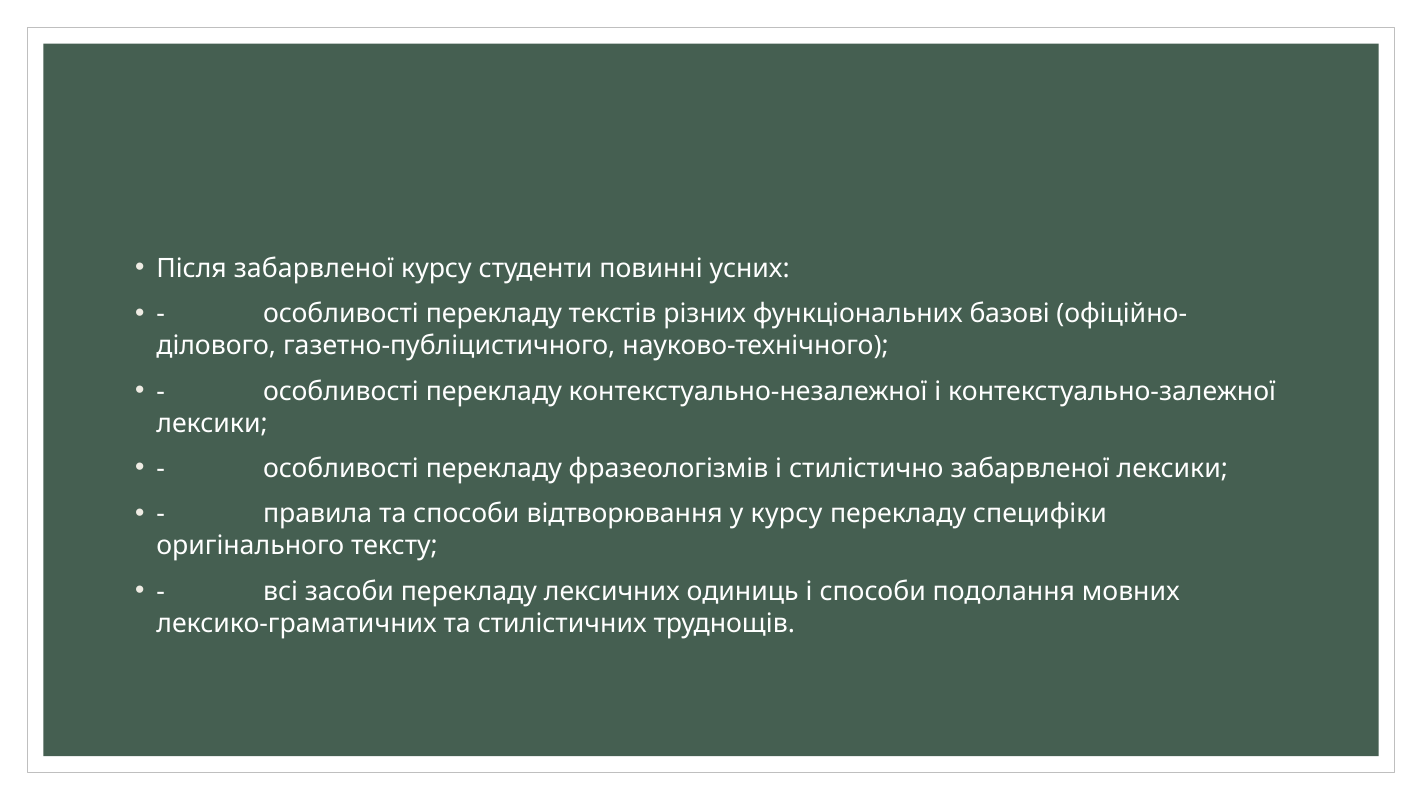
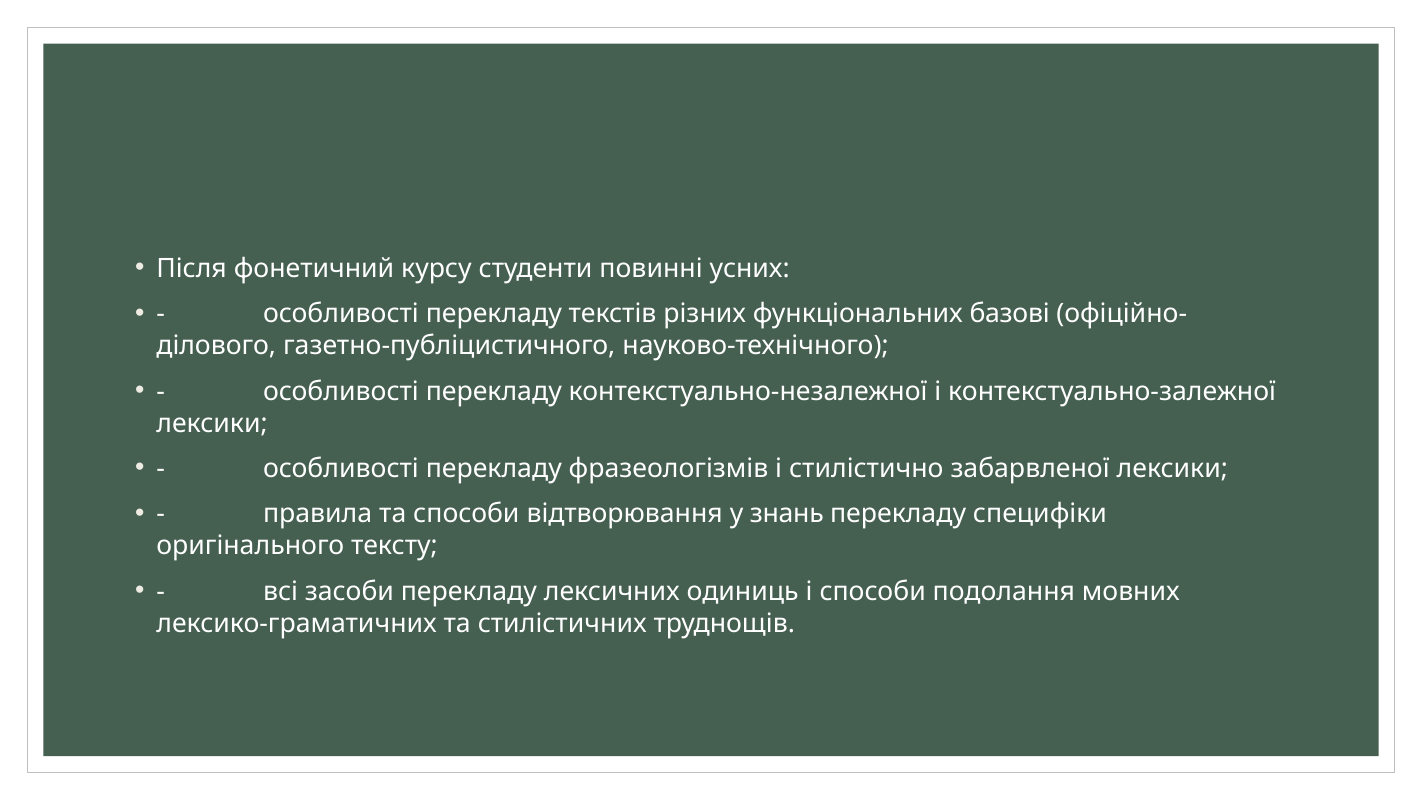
Після забарвленої: забарвленої -> фонетичний (314, 268)
у курсу: курсу -> знань (787, 514)
